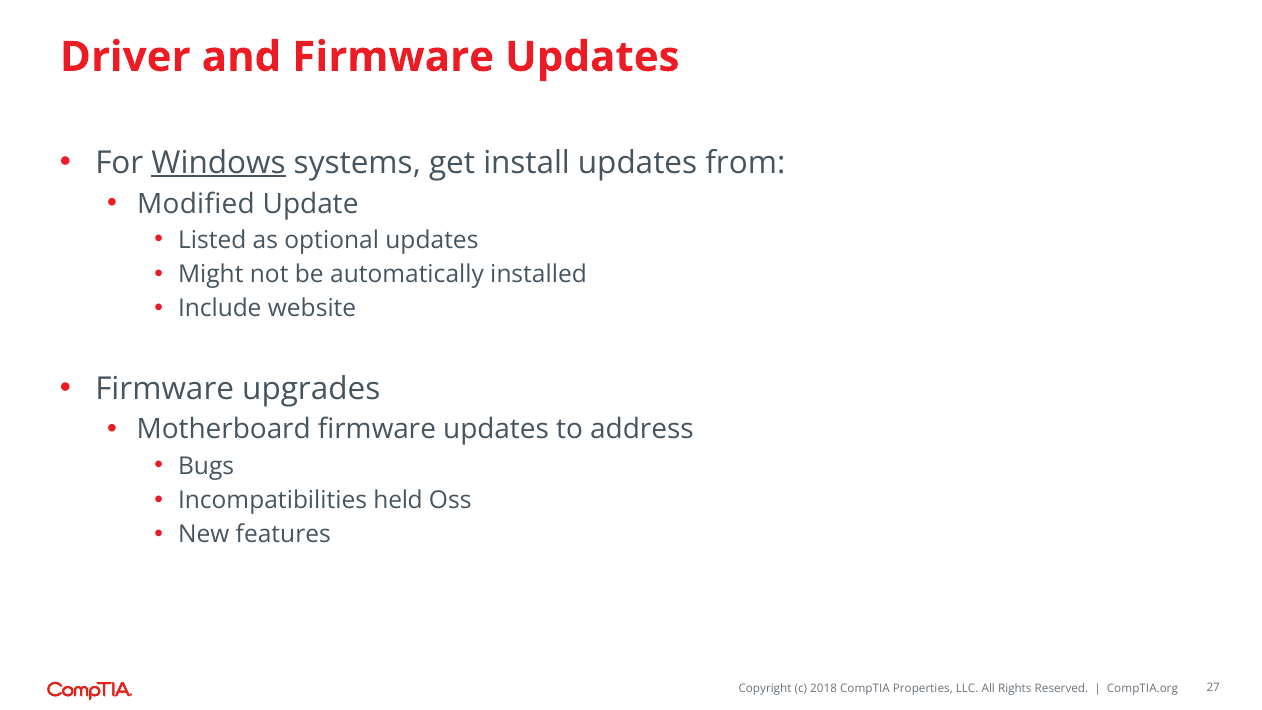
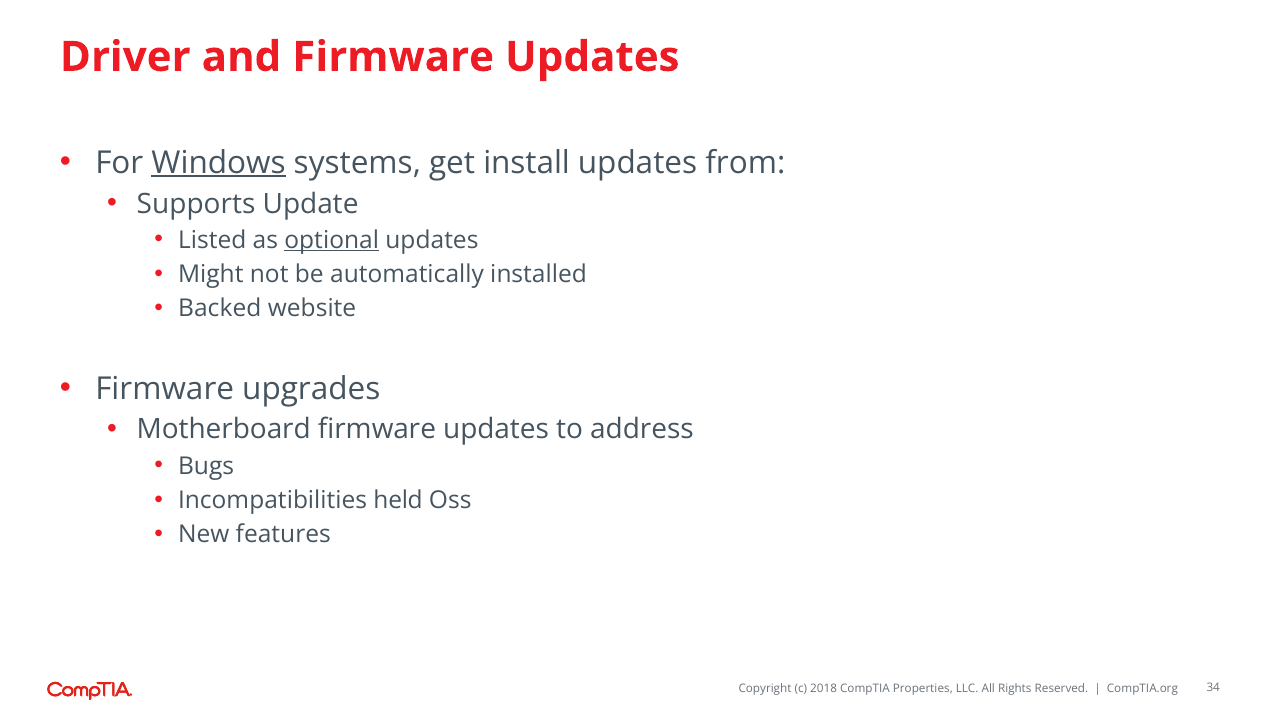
Modified: Modified -> Supports (196, 204)
optional underline: none -> present (332, 240)
Include: Include -> Backed (220, 309)
27: 27 -> 34 (1213, 688)
